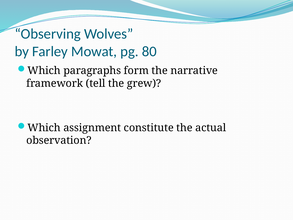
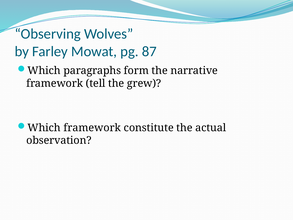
80: 80 -> 87 (149, 51)
Which assignment: assignment -> framework (92, 128)
